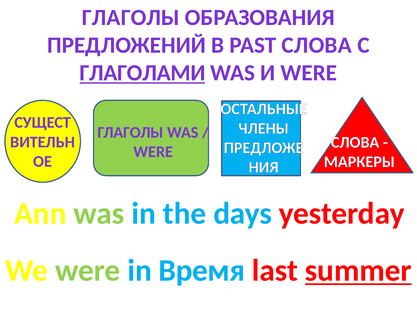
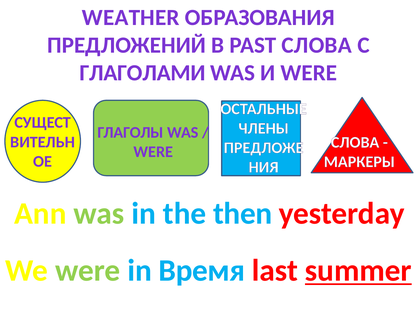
ГЛАГОЛЫ: ГЛАГОЛЫ -> WEATHER (131, 18)
ГЛАГОЛАМИ underline: present -> none (142, 73)
days: days -> then (243, 214)
